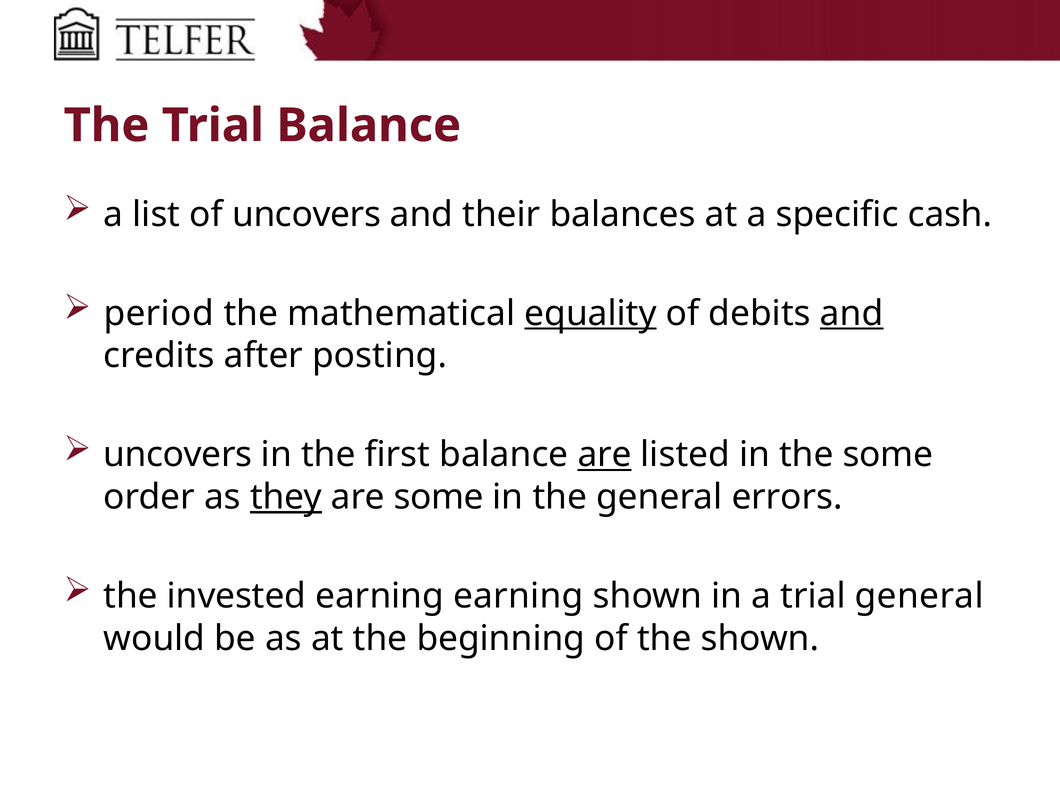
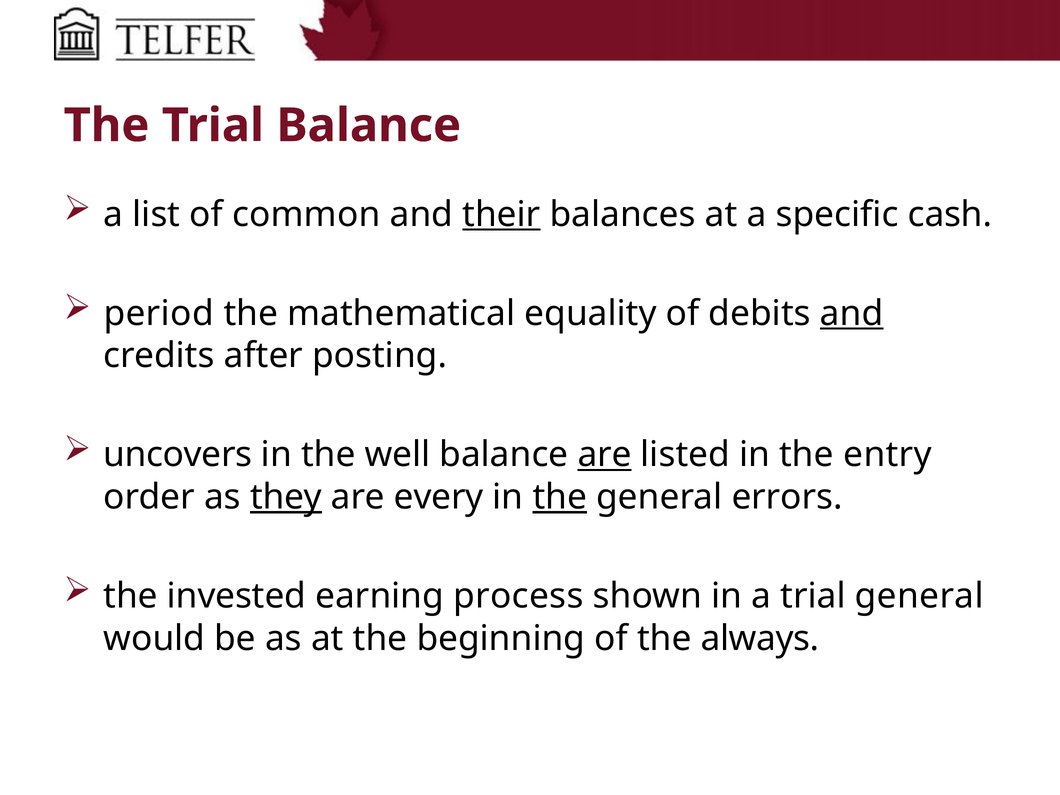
of uncovers: uncovers -> common (306, 214)
their underline: none -> present (501, 214)
equality underline: present -> none (590, 313)
first: first -> well (397, 455)
the some: some -> entry (888, 455)
are some: some -> every (439, 497)
the underline: none -> present (560, 497)
earning earning: earning -> process (518, 596)
the shown: shown -> always (760, 638)
